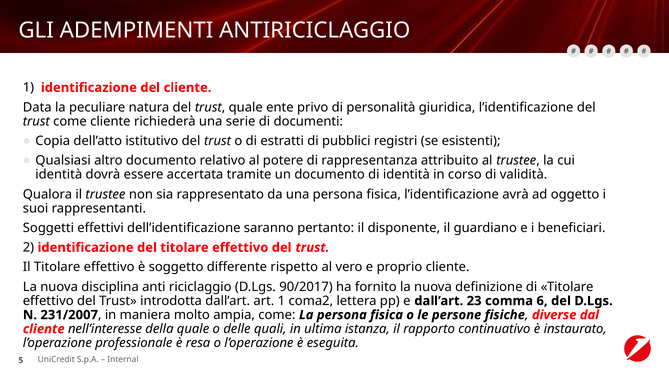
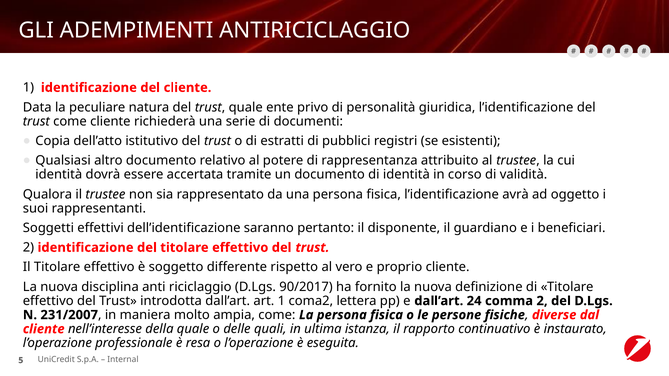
23: 23 -> 24 (474, 301)
comma 6: 6 -> 2 (542, 301)
